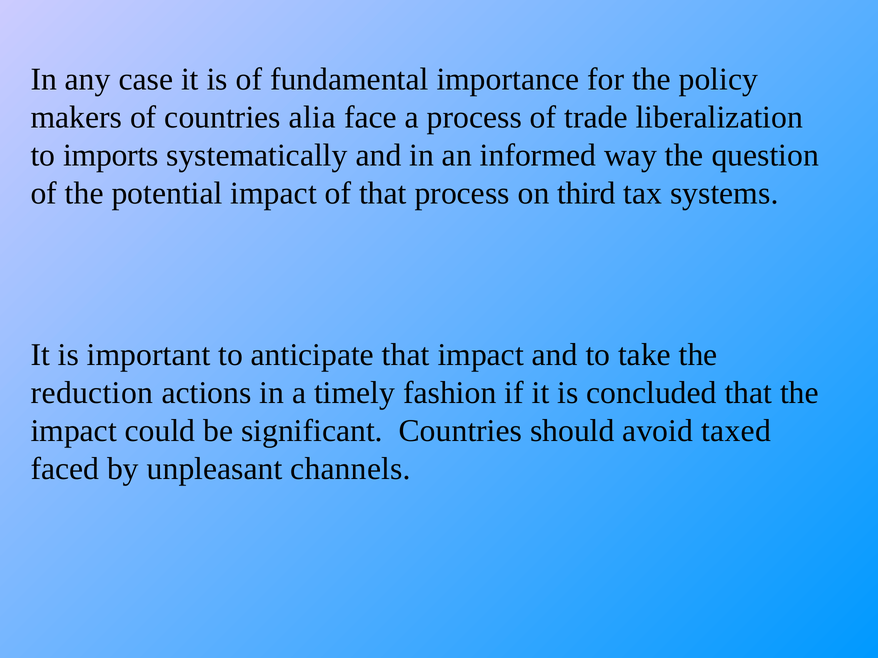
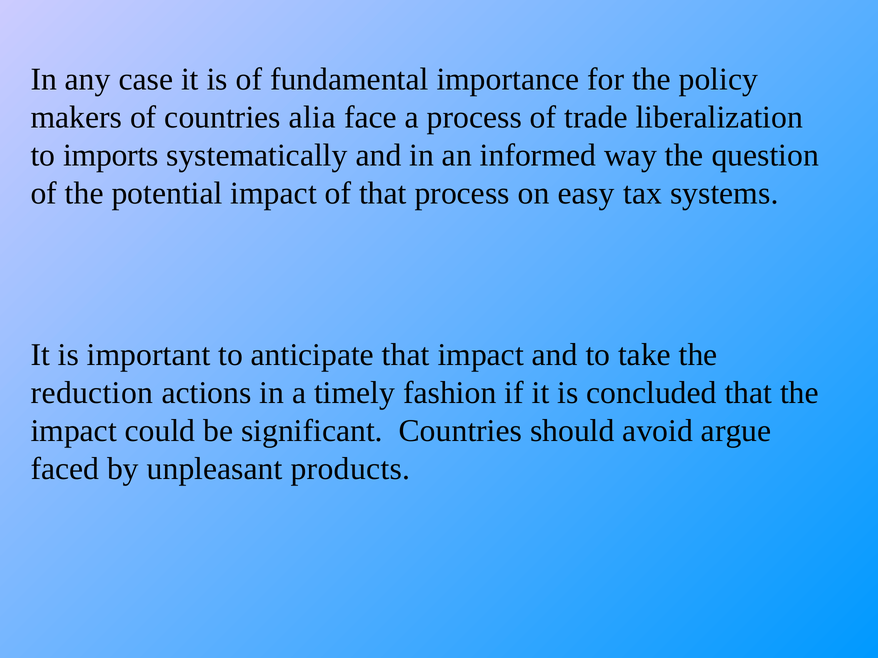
third: third -> easy (586, 193)
taxed: taxed -> argue (736, 431)
channels: channels -> products (350, 469)
